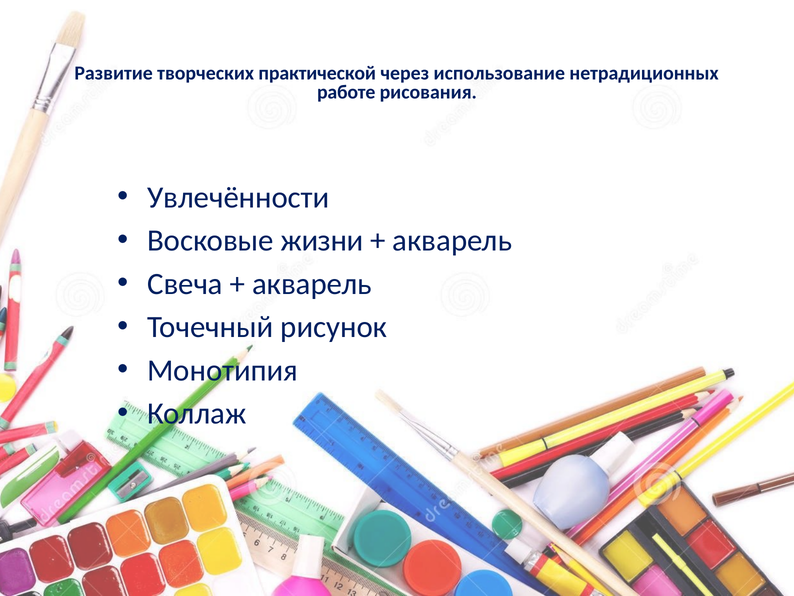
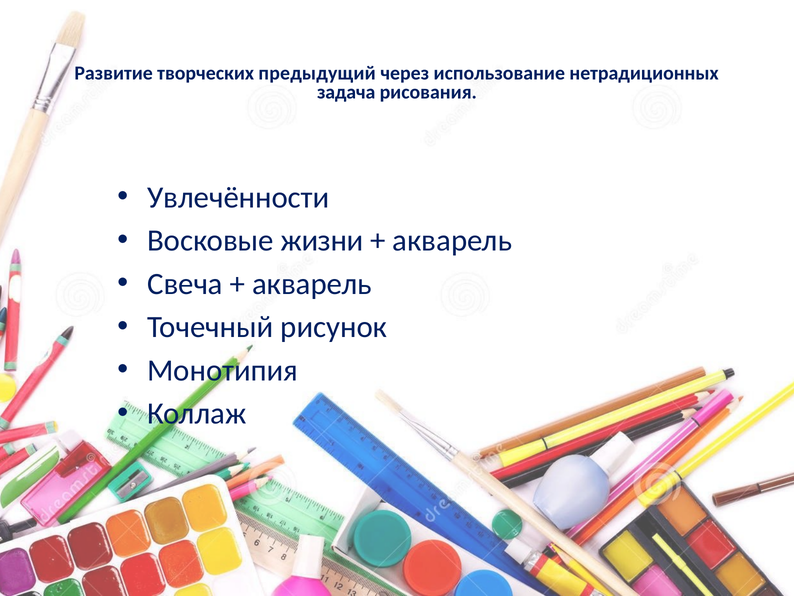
практической: практической -> предыдущий (317, 73)
работе: работе -> задача (346, 92)
